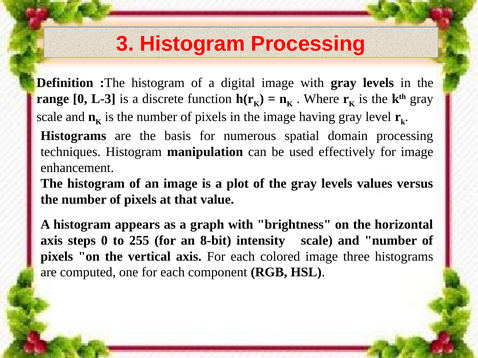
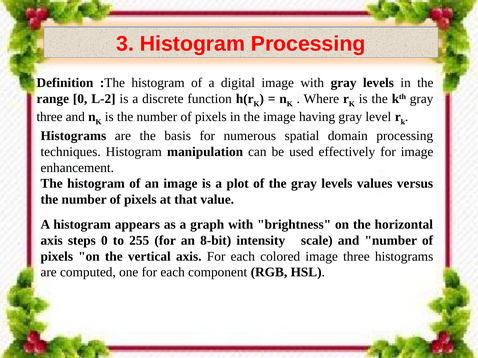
L-3: L-3 -> L-2 (103, 99)
scale: scale -> three (50, 117)
